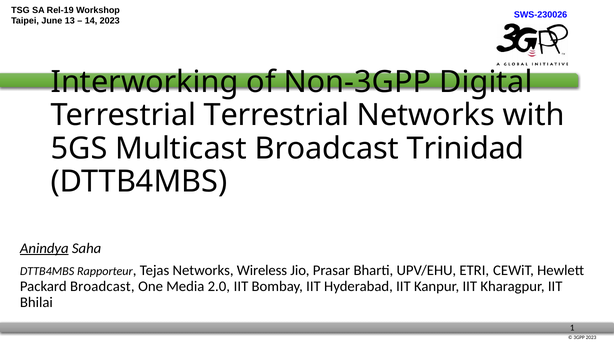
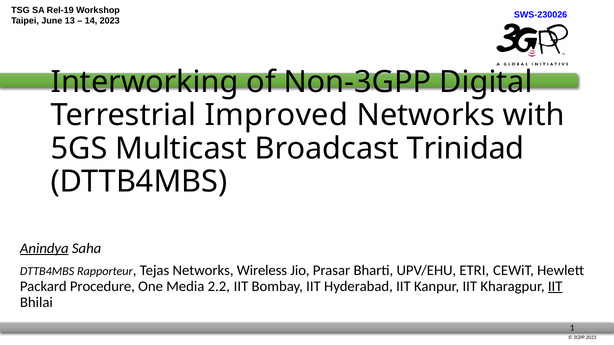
Terrestrial Terrestrial: Terrestrial -> Improved (276, 115)
Packard Broadcast: Broadcast -> Procedure (102, 287)
2.0: 2.0 -> 2.2 (219, 287)
IIT underline: none -> present (555, 287)
